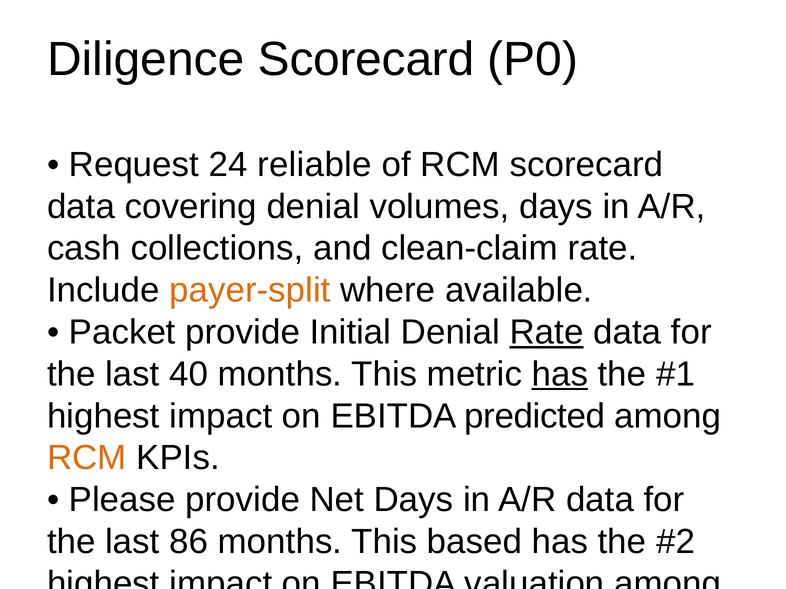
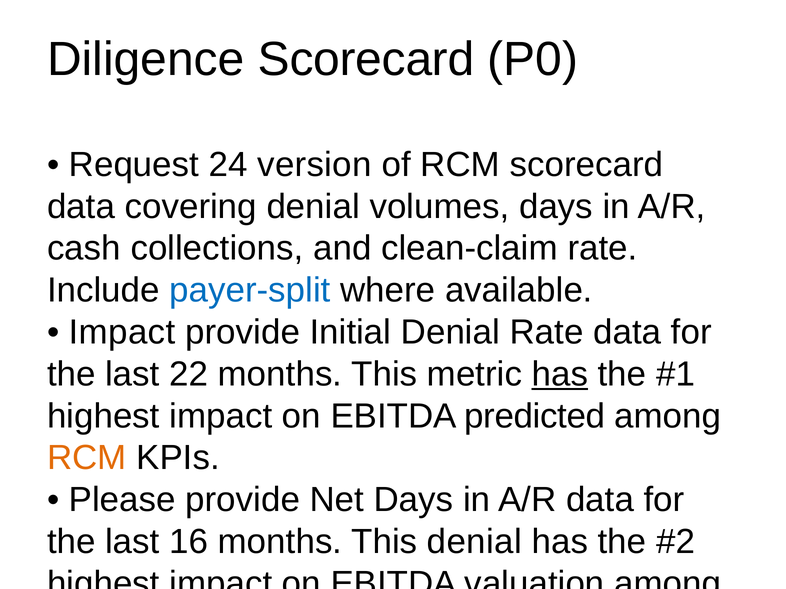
reliable: reliable -> version (314, 165)
payer-split colour: orange -> blue (250, 291)
Packet: Packet -> Impact (122, 333)
Rate underline: present -> none (547, 333)
40: 40 -> 22 (189, 374)
86: 86 -> 16 (189, 542)
This based: based -> denial (474, 542)
